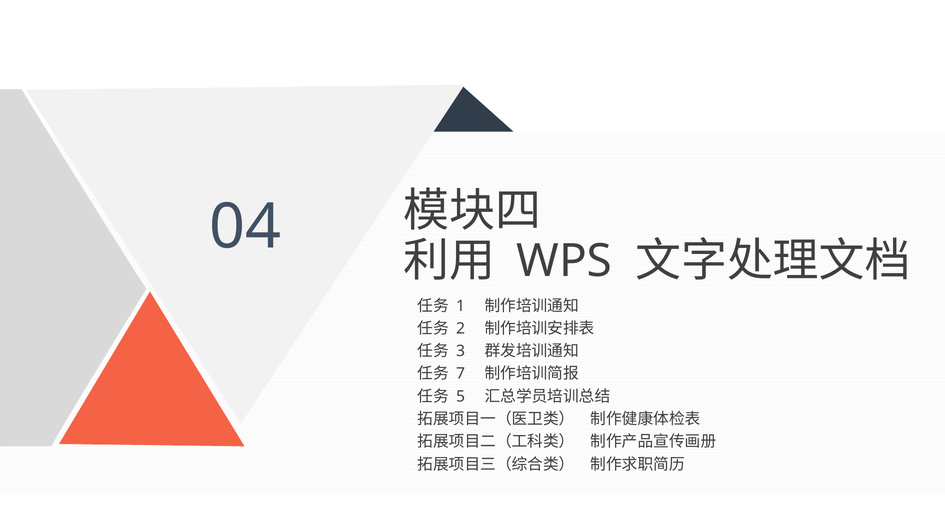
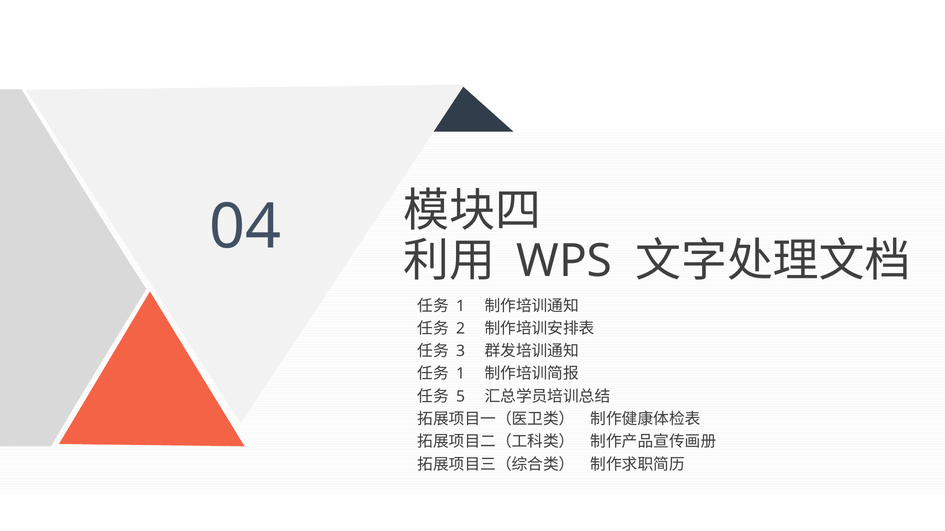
7: 7 -> 1 (461, 374)
